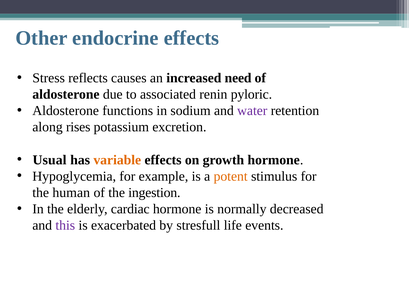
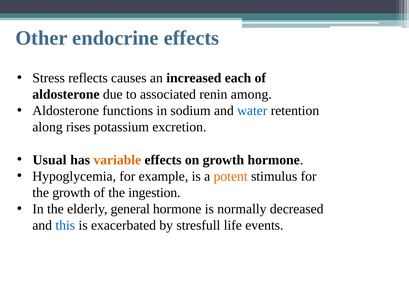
need: need -> each (238, 78)
pyloric: pyloric -> among (251, 94)
water colour: purple -> blue (252, 111)
the human: human -> growth (71, 192)
cardiac: cardiac -> general (130, 209)
this colour: purple -> blue (65, 225)
